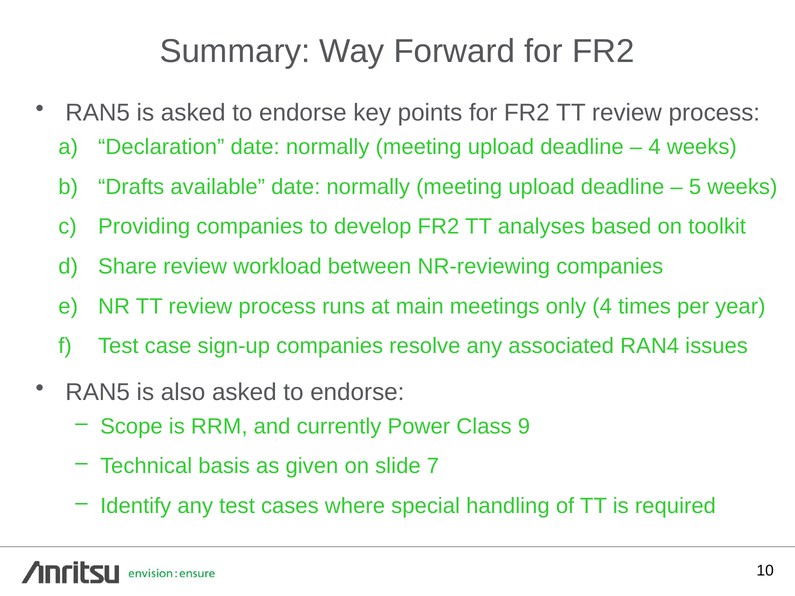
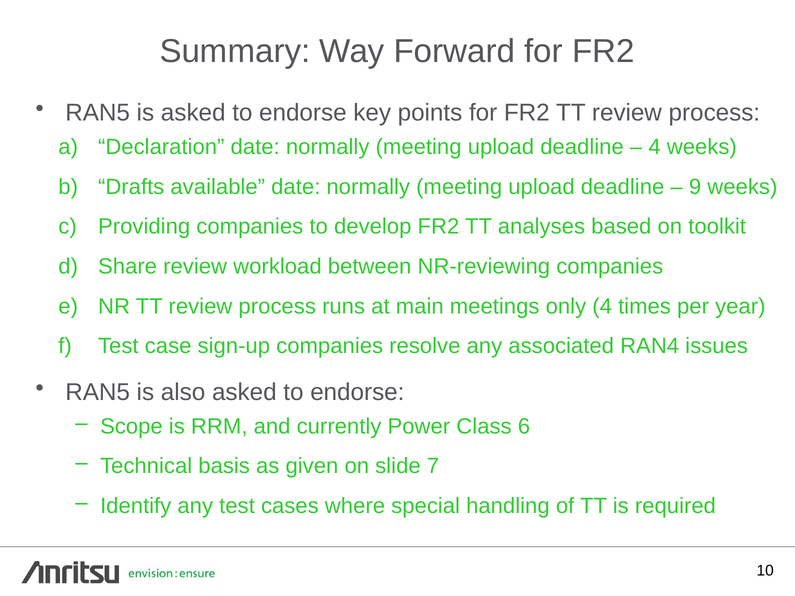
5: 5 -> 9 (695, 187)
9: 9 -> 6 (524, 427)
